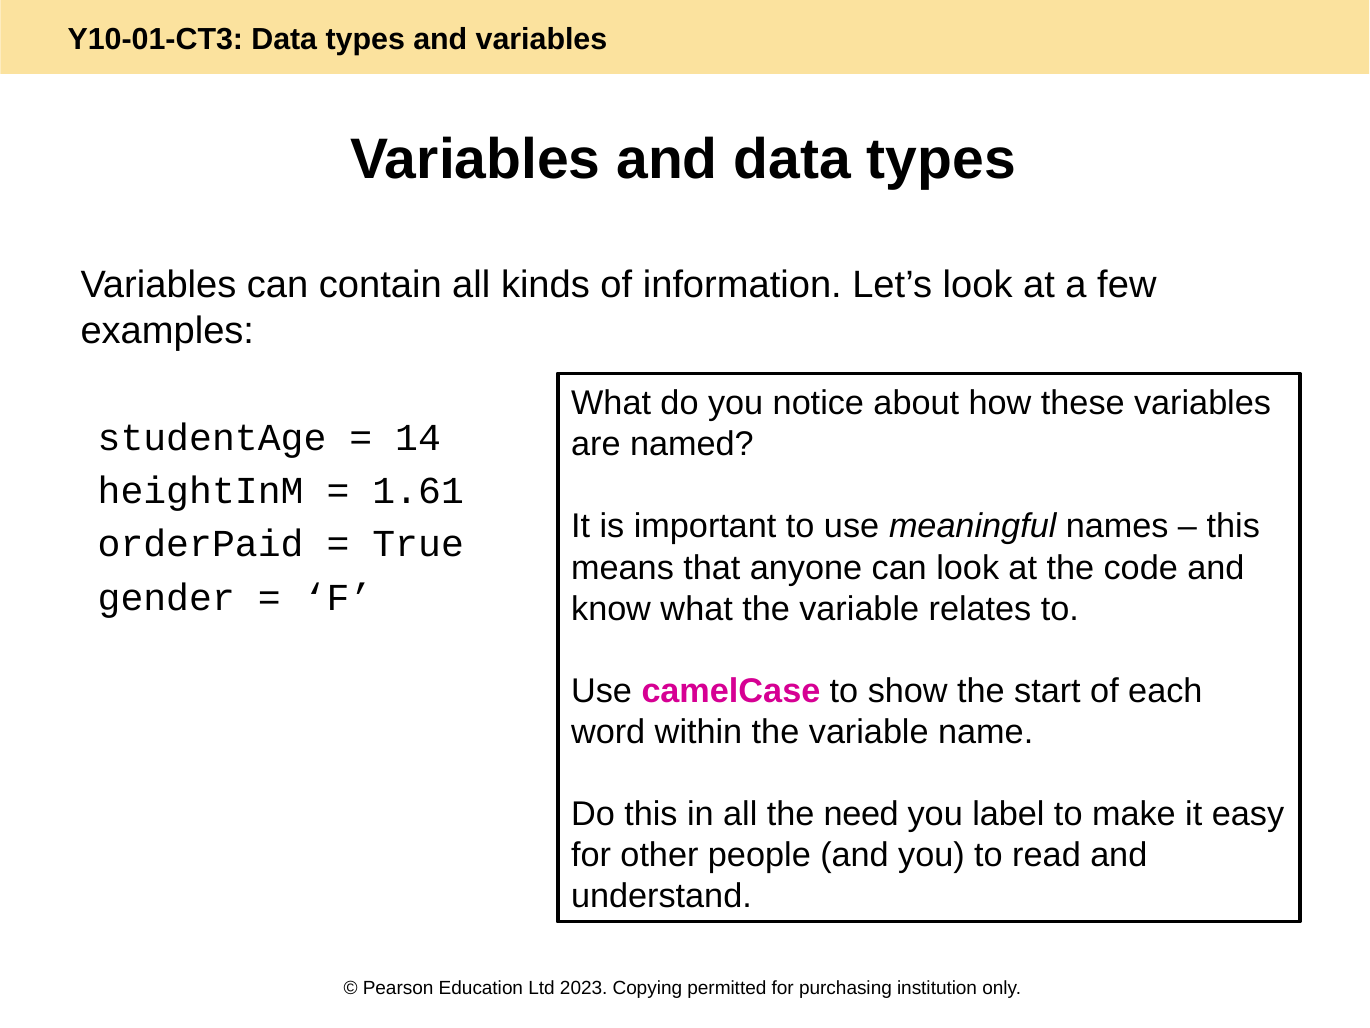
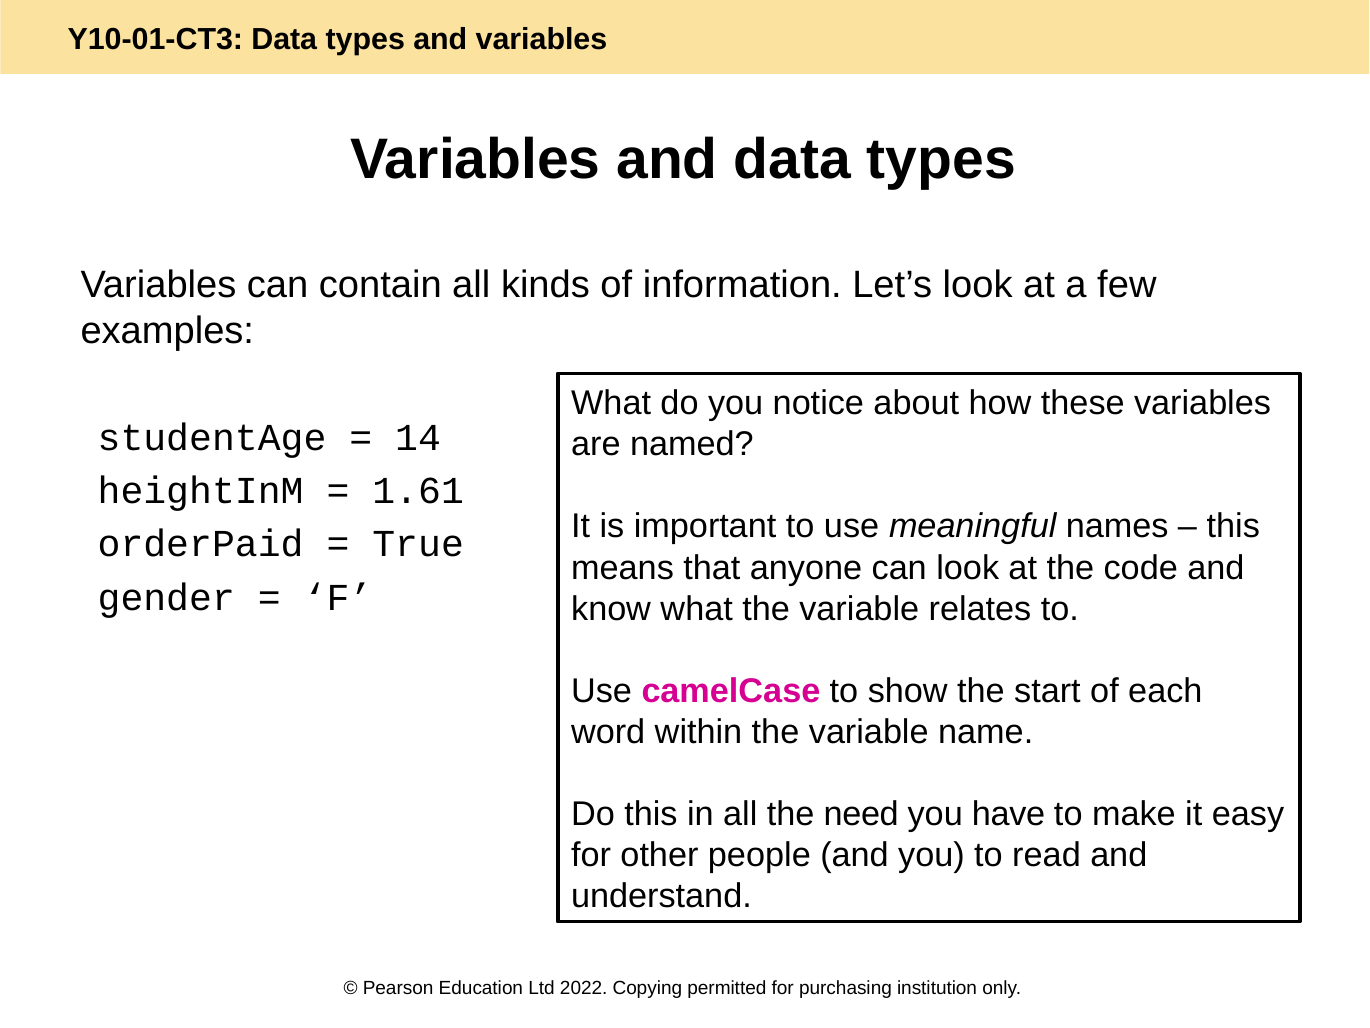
label: label -> have (1009, 814)
2023: 2023 -> 2022 (584, 987)
